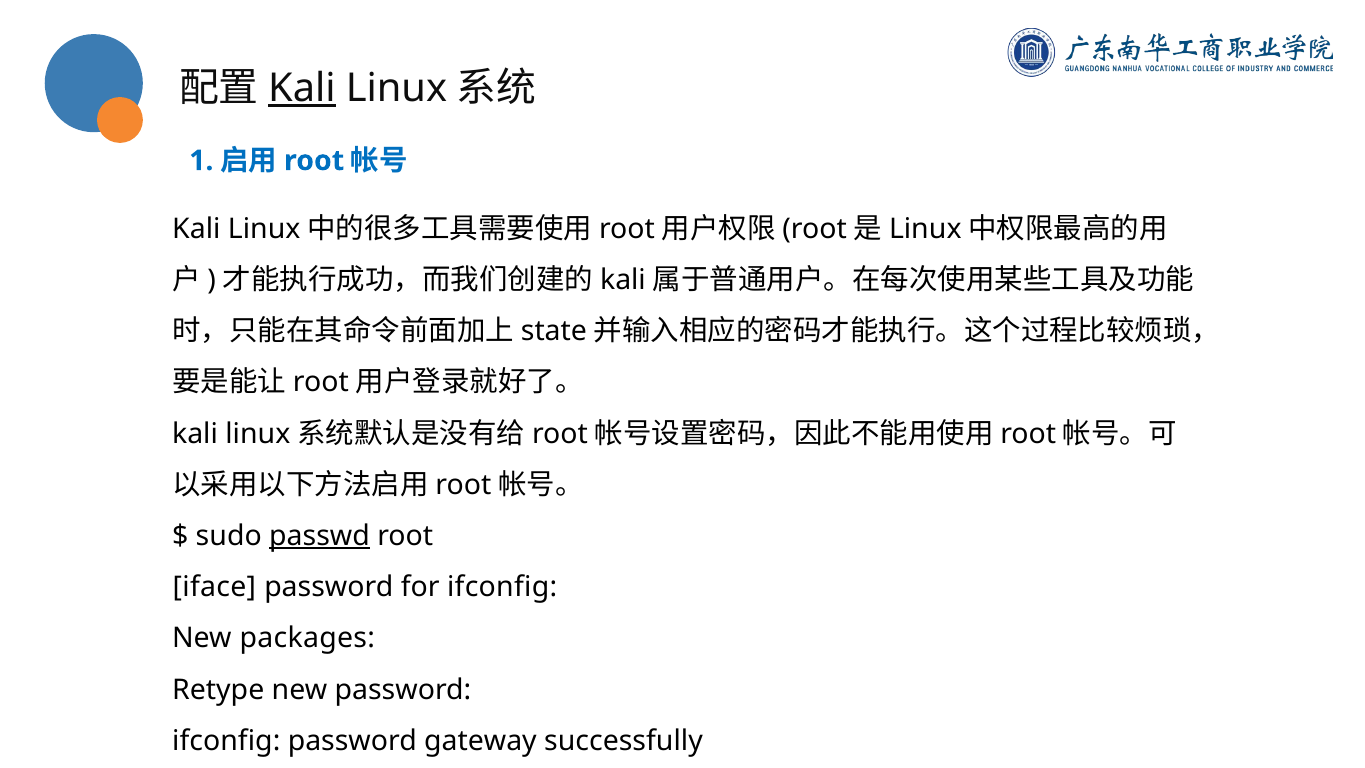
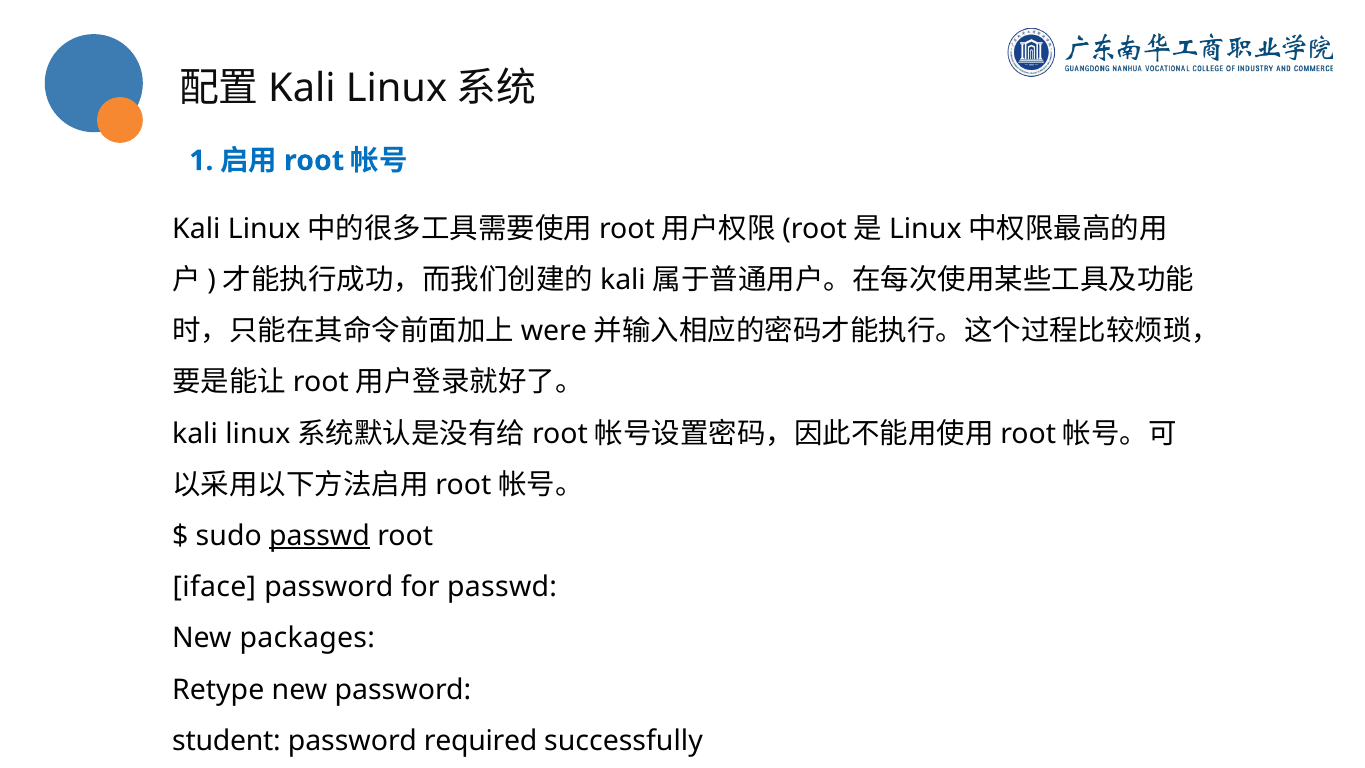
Kali underline: present -> none (302, 88)
state: state -> were (554, 331)
for ifconfig: ifconfig -> passwd (502, 587)
ifconfig: ifconfig -> student (226, 741)
gateway: gateway -> required (481, 741)
